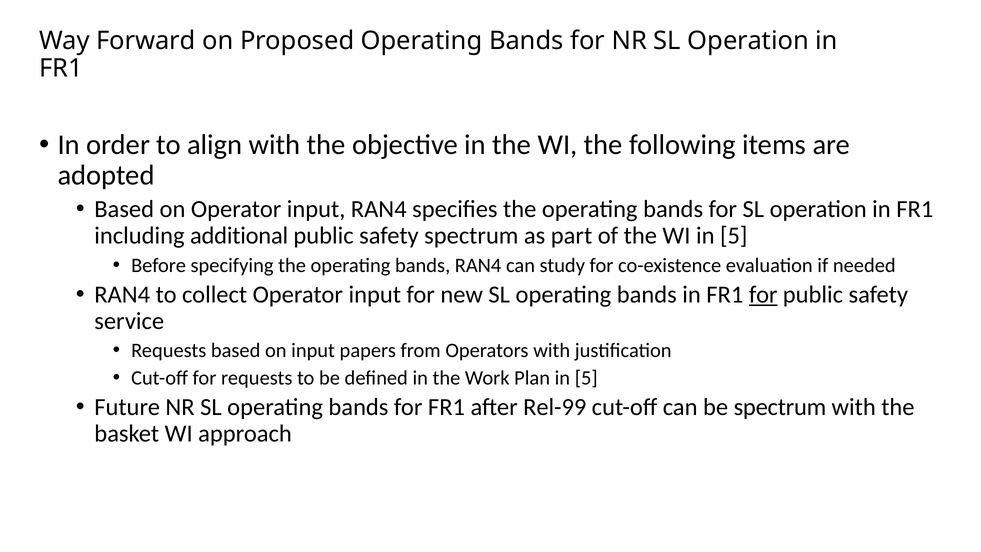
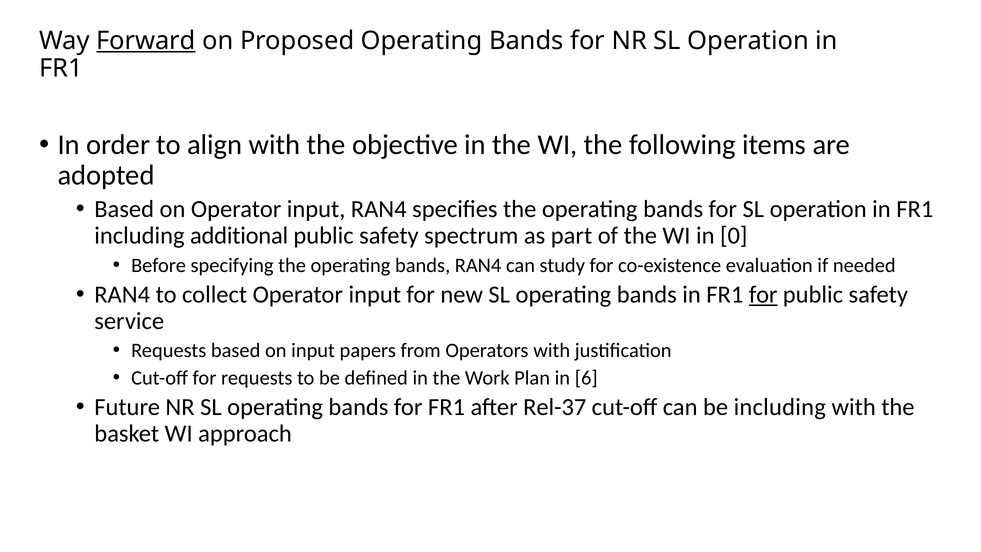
Forward underline: none -> present (146, 41)
WI in 5: 5 -> 0 (734, 236)
Plan in 5: 5 -> 6 (586, 378)
Rel-99: Rel-99 -> Rel-37 (555, 407)
be spectrum: spectrum -> including (780, 407)
